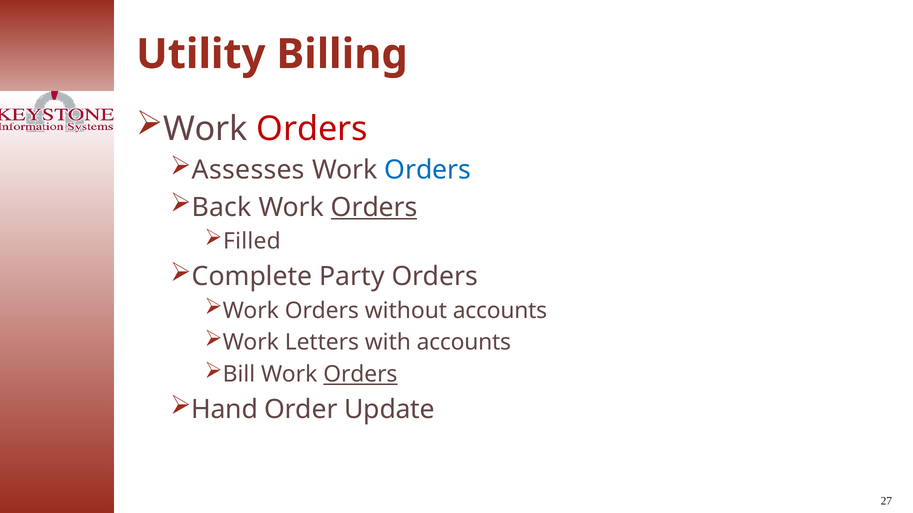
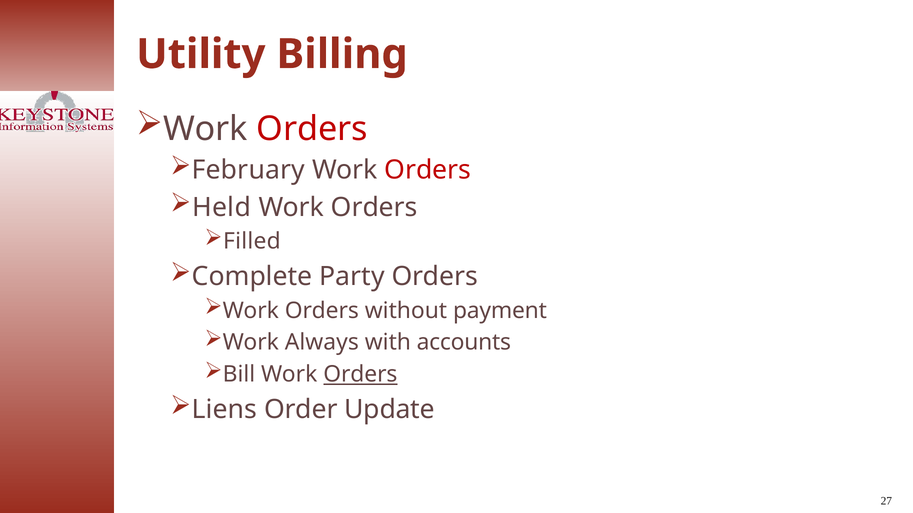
Assesses: Assesses -> February (248, 170)
Orders colour: blue -> red (428, 170)
Back: Back -> Held (222, 208)
Orders underline: present -> none (374, 208)
without accounts: accounts -> payment (500, 311)
Letters: Letters -> Always (322, 343)
Hand: Hand -> Liens (224, 410)
